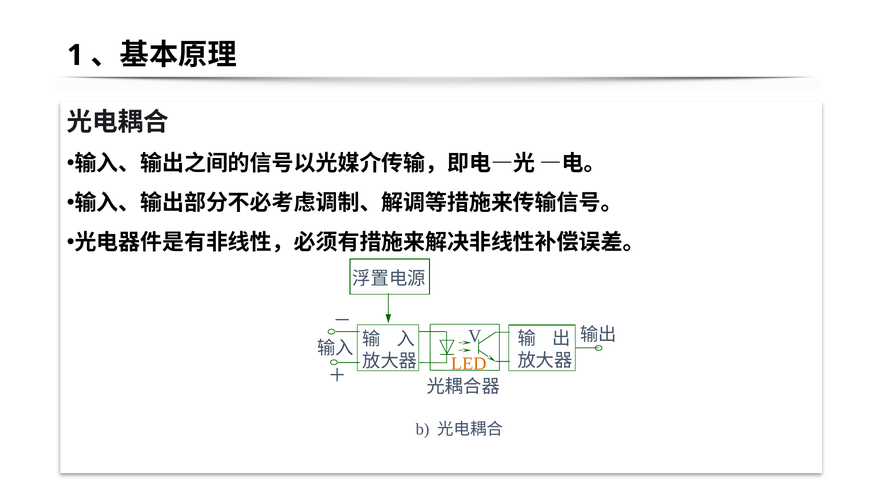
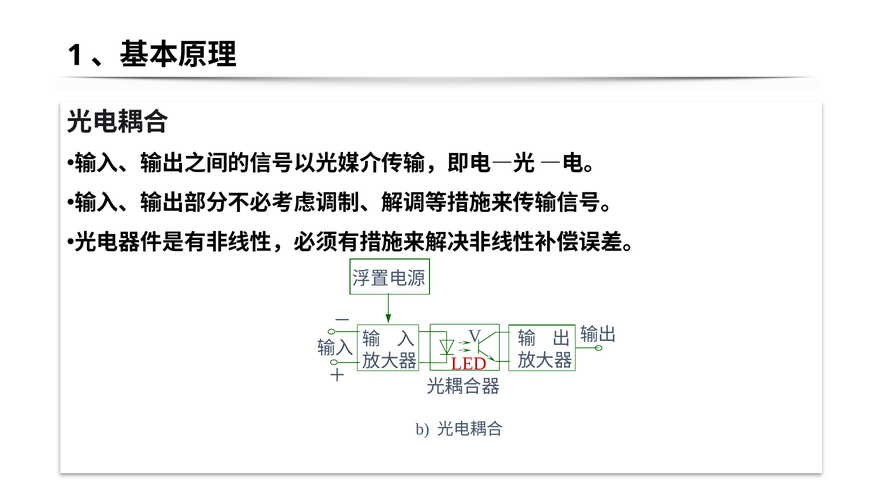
LED colour: orange -> red (469, 363)
